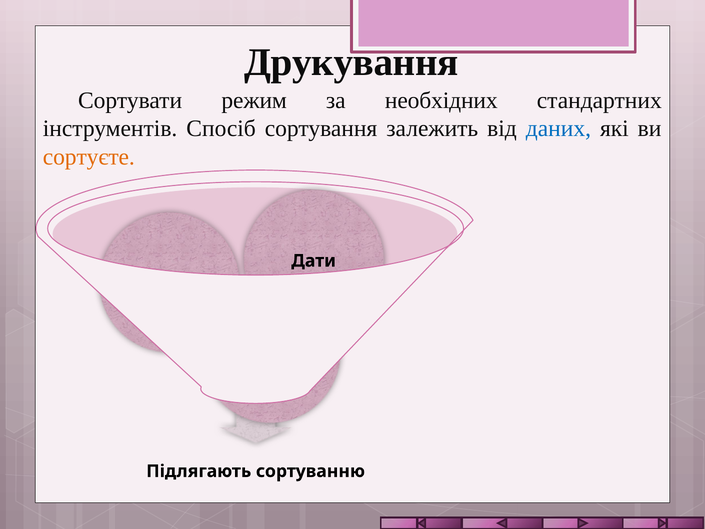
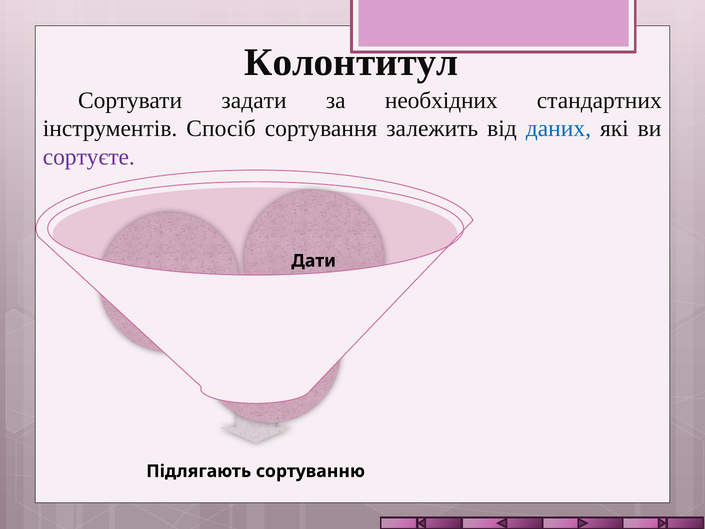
Друкування: Друкування -> Колонтитул (351, 62)
режим: режим -> задати (254, 100)
сортуєте colour: orange -> purple (89, 157)
